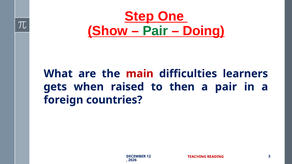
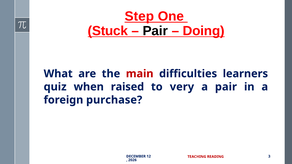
Show: Show -> Stuck (108, 31)
Pair colour: green -> black (155, 31)
gets: gets -> quiz (55, 87)
then: then -> very (182, 87)
countries: countries -> purchase (114, 100)
